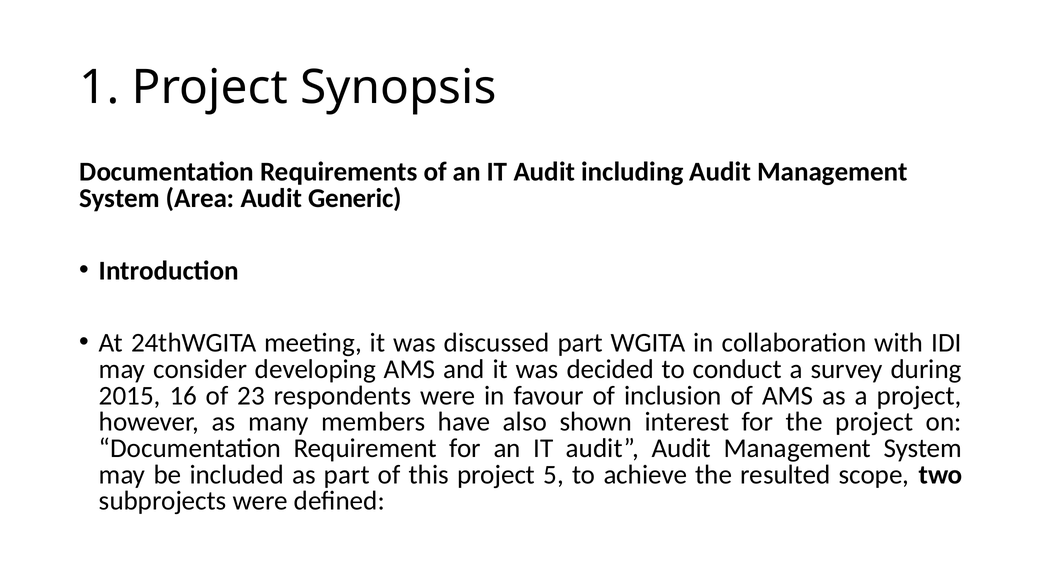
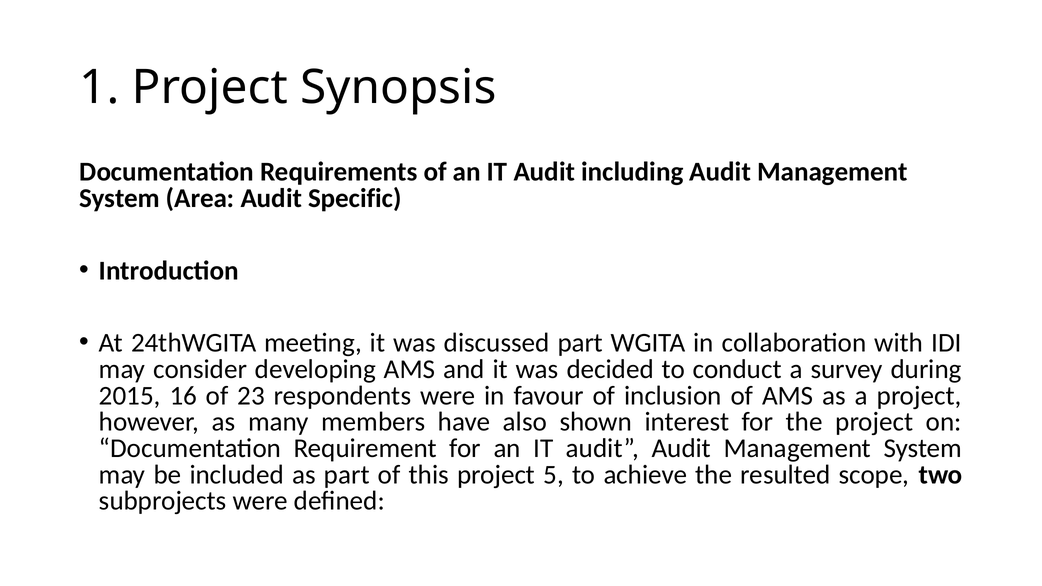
Generic: Generic -> Specific (355, 198)
